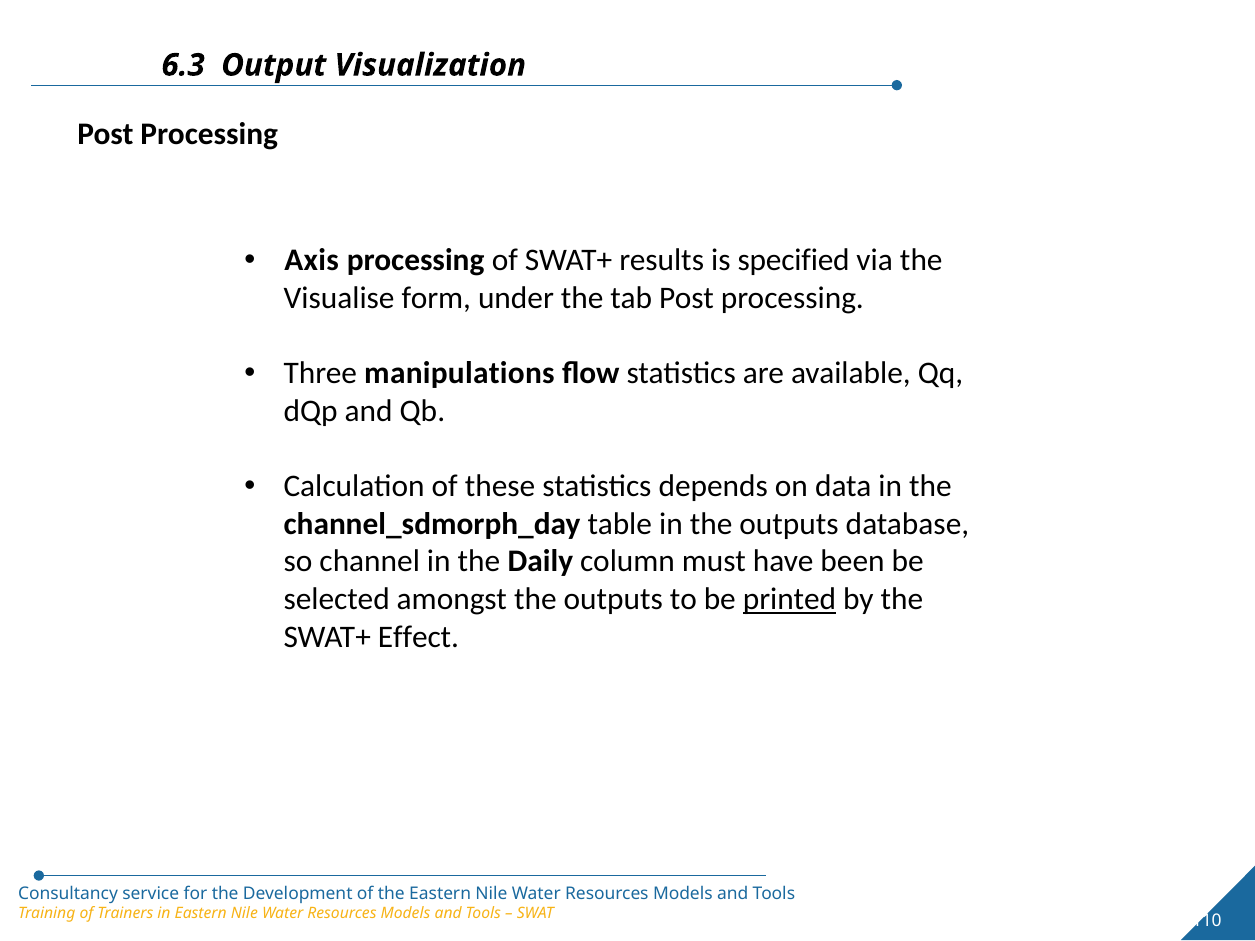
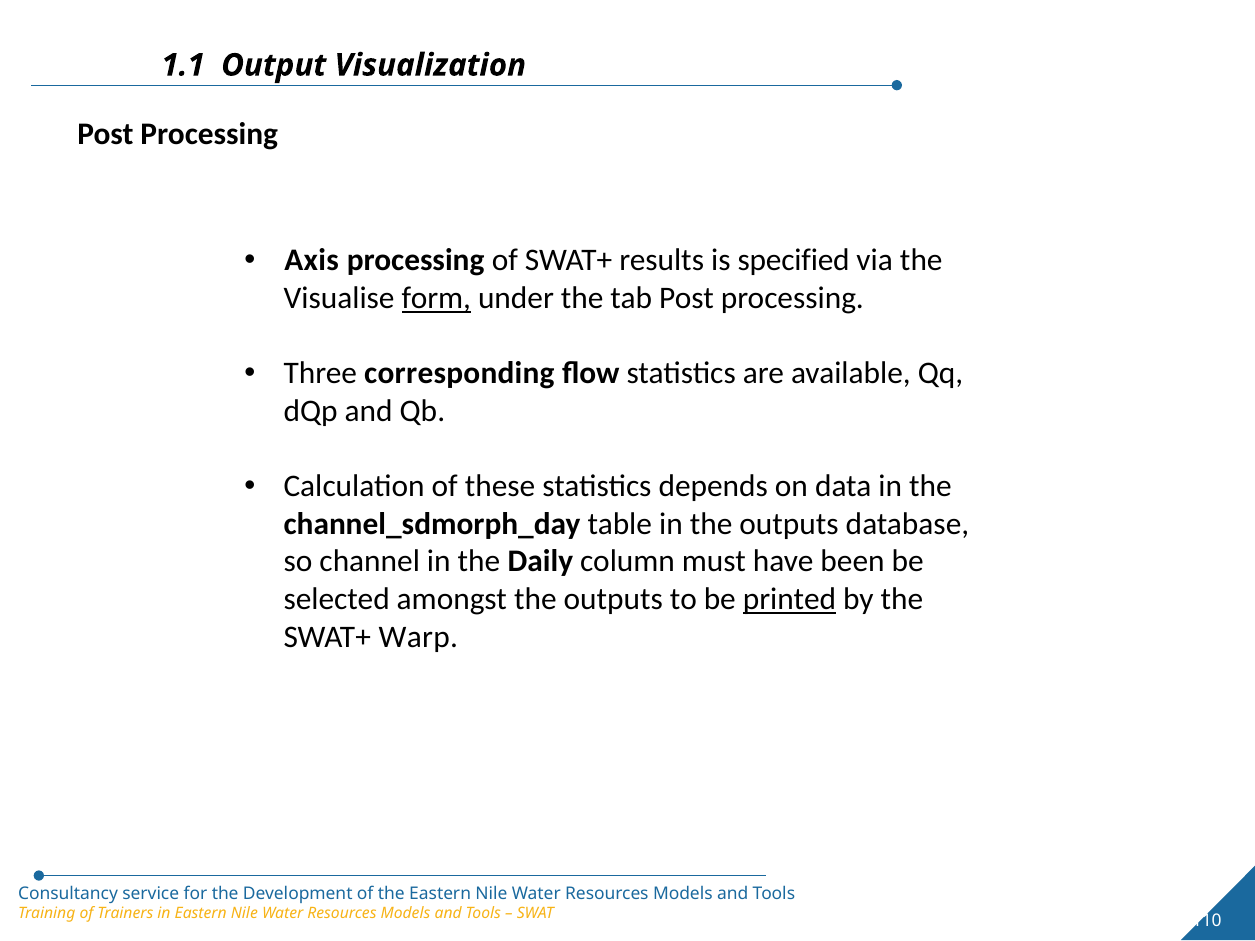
6.3: 6.3 -> 1.1 (183, 65)
form underline: none -> present (436, 298)
manipulations: manipulations -> corresponding (459, 374)
Effect: Effect -> Warp (418, 637)
